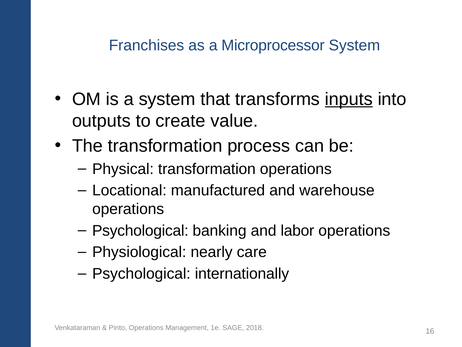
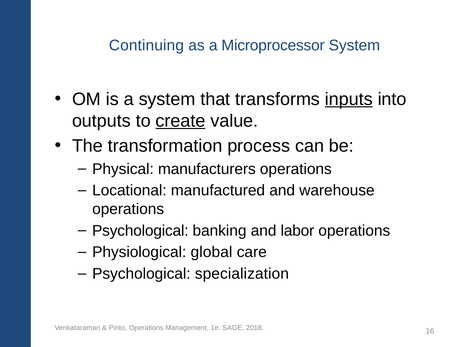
Franchises: Franchises -> Continuing (146, 45)
create underline: none -> present (181, 121)
Physical transformation: transformation -> manufacturers (207, 169)
nearly: nearly -> global (211, 252)
internationally: internationally -> specialization (242, 273)
